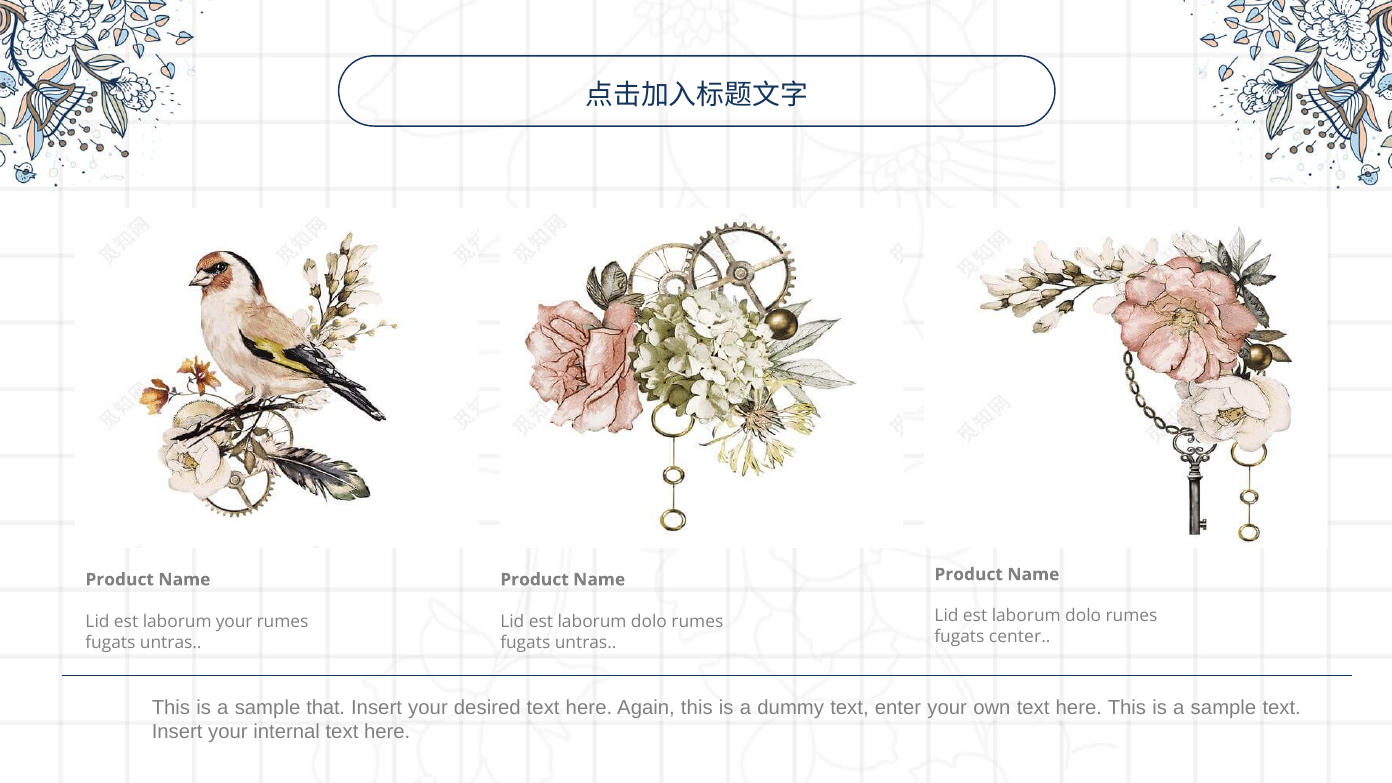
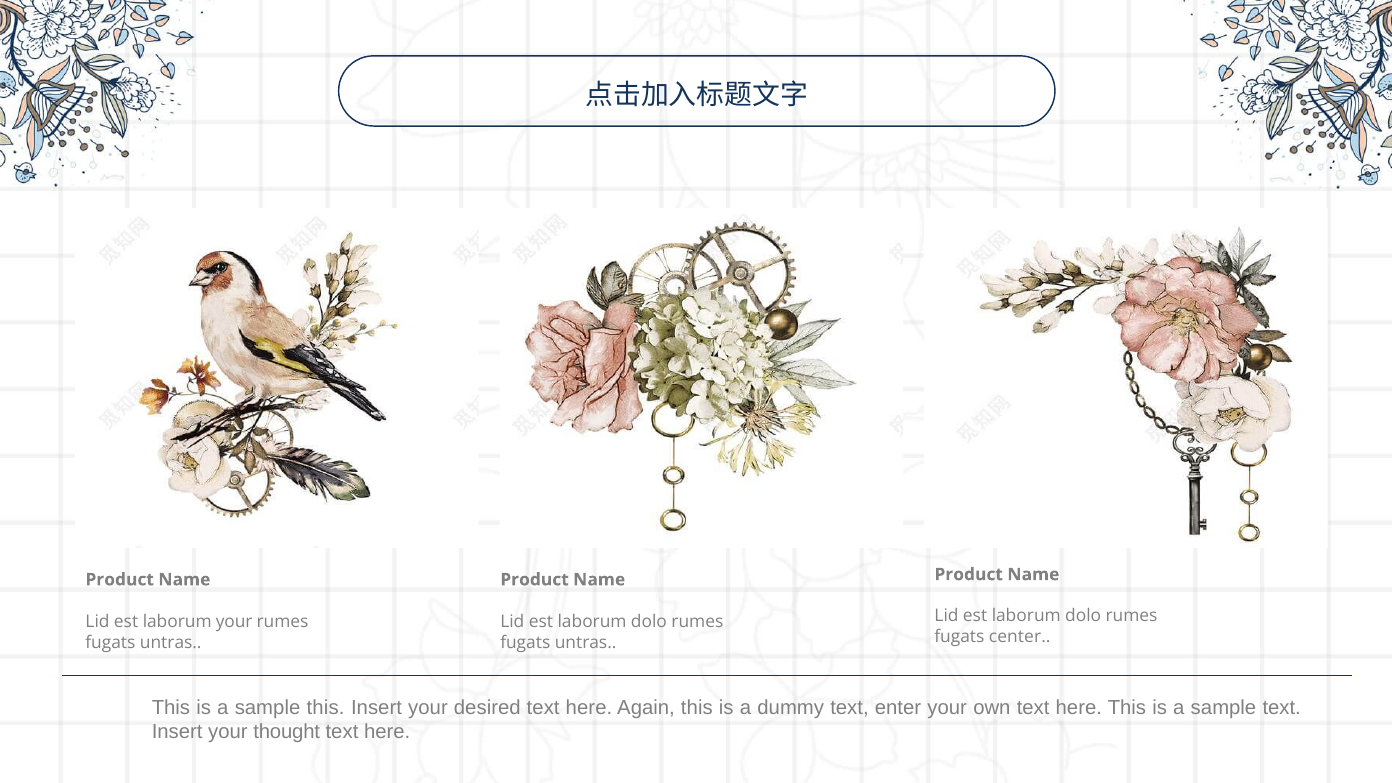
sample that: that -> this (326, 708)
internal: internal -> thought (287, 732)
